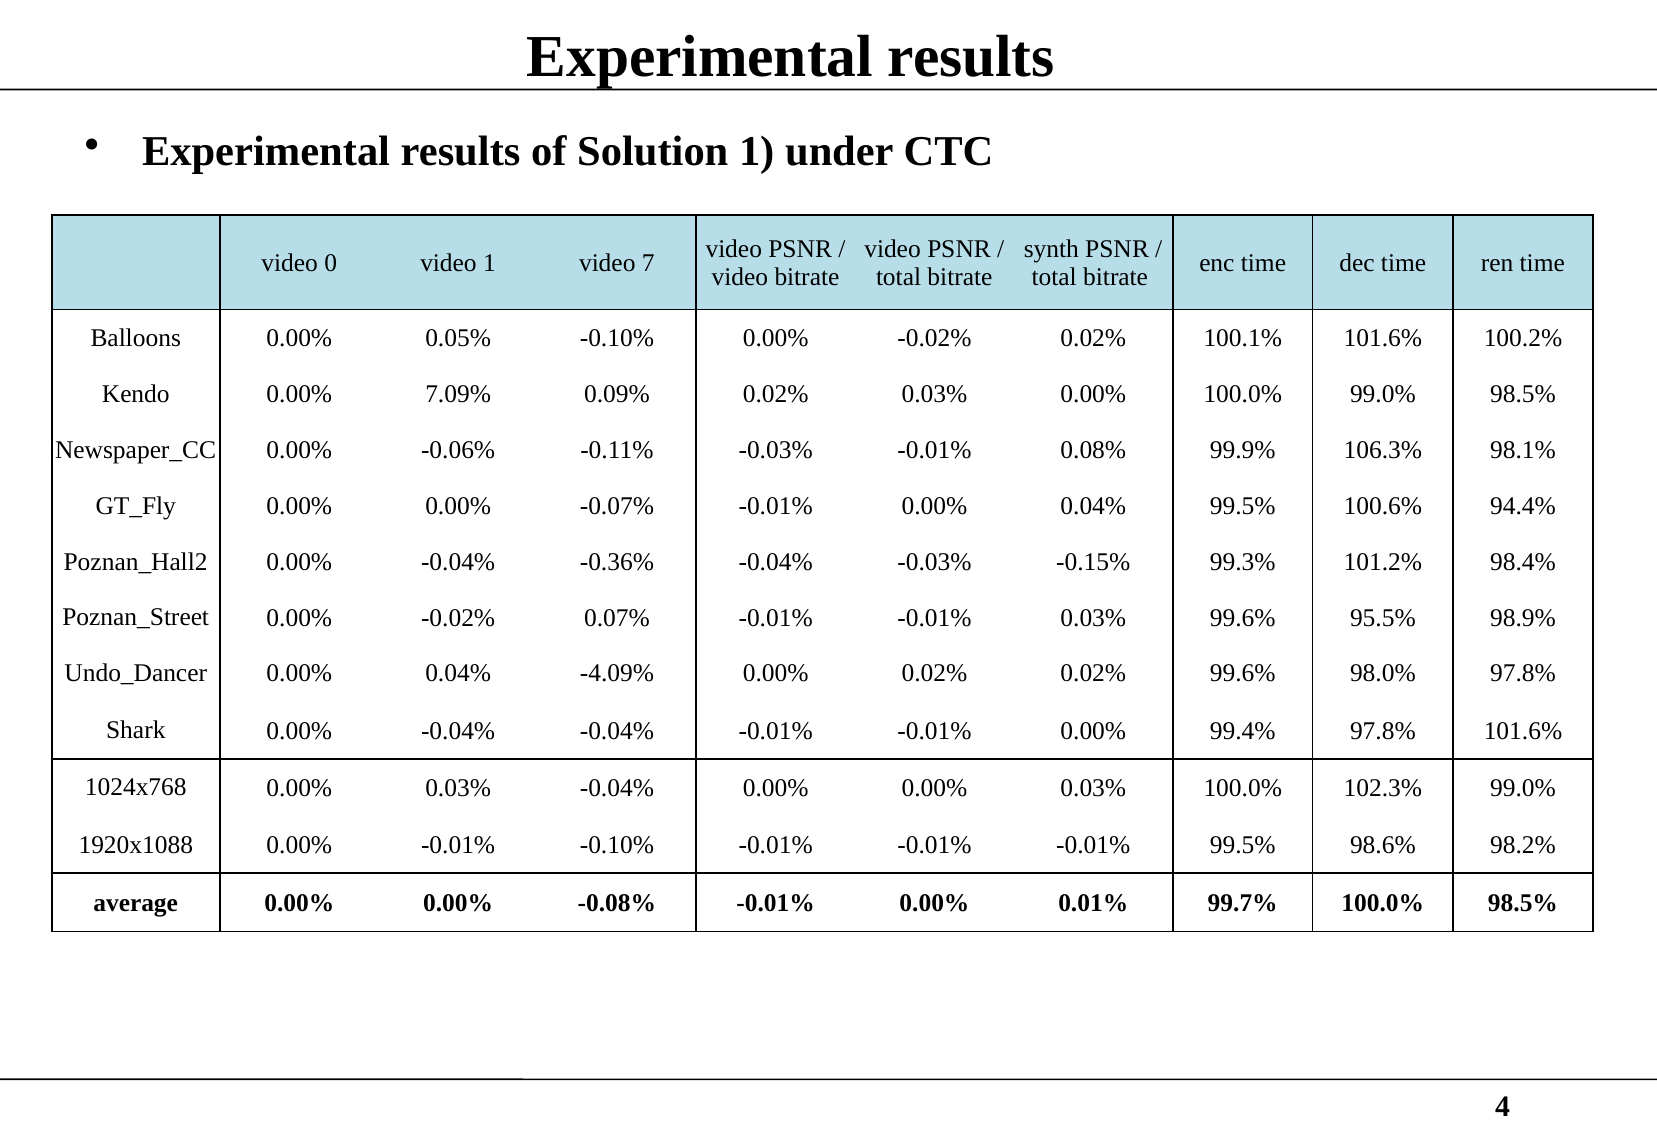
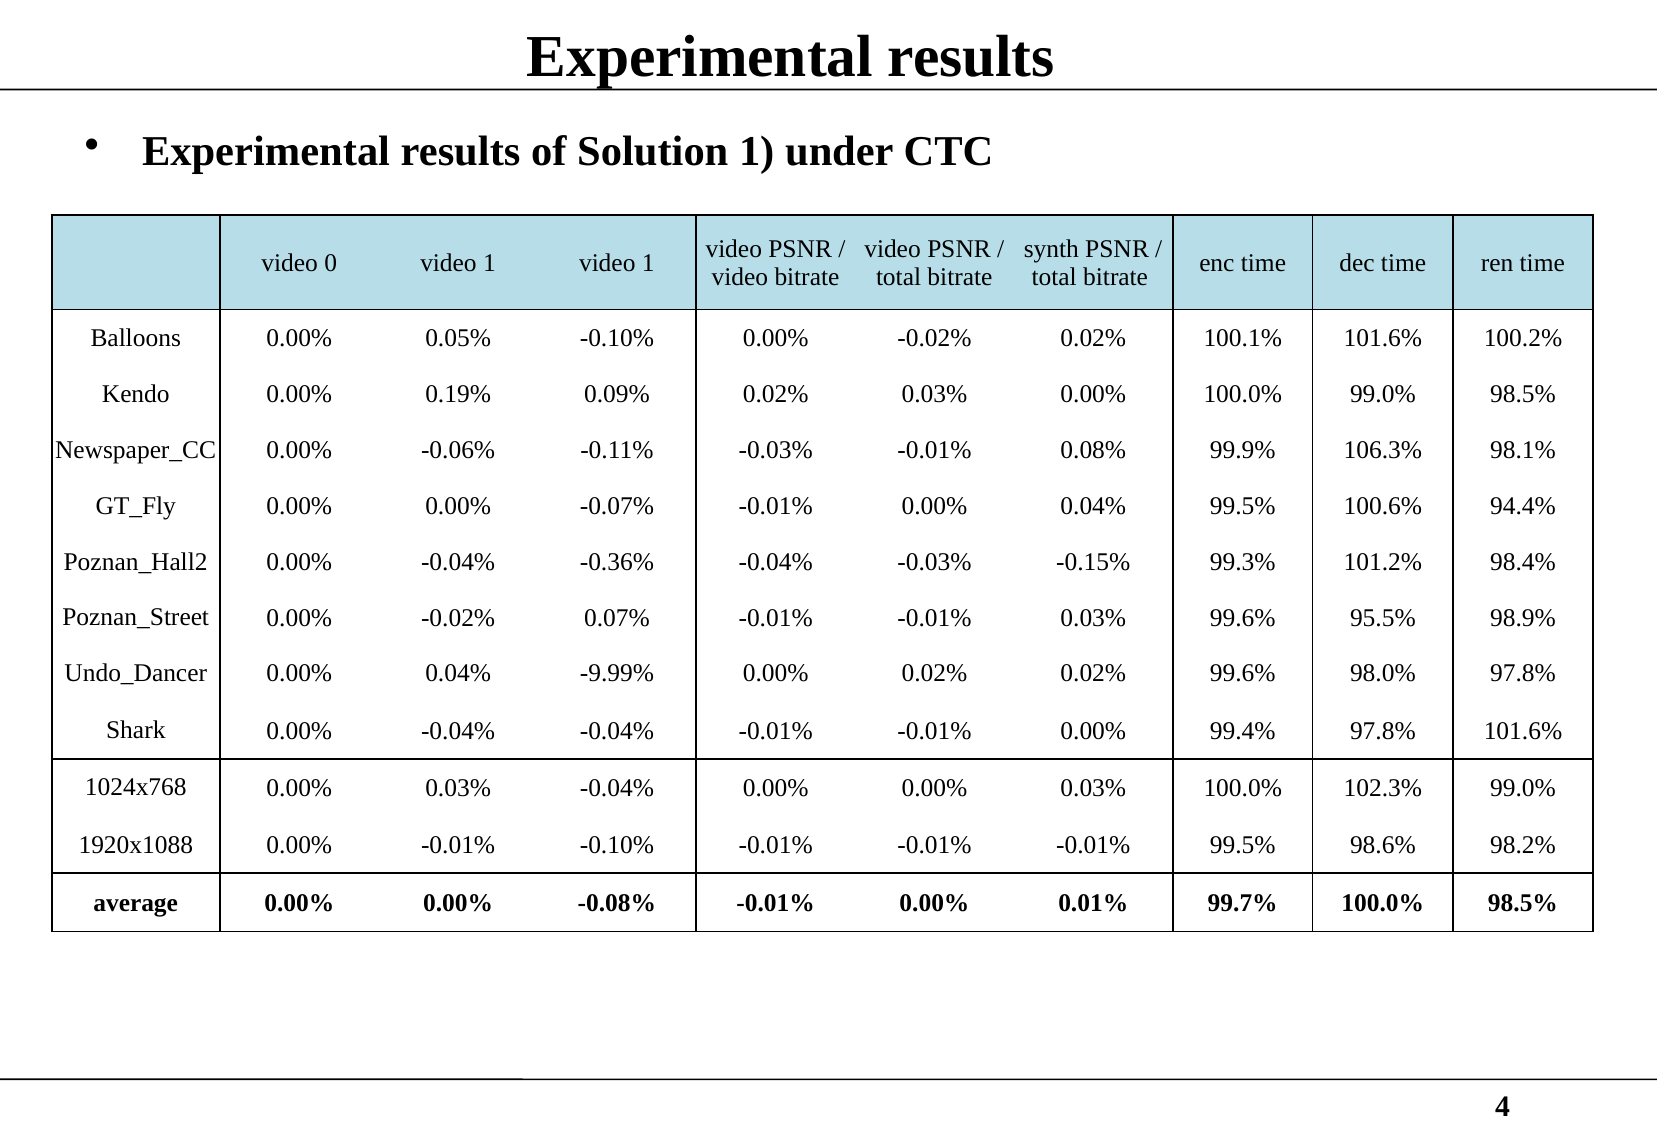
1 video 7: 7 -> 1 (648, 263)
7.09%: 7.09% -> 0.19% (458, 394)
-4.09%: -4.09% -> -9.99% (617, 674)
